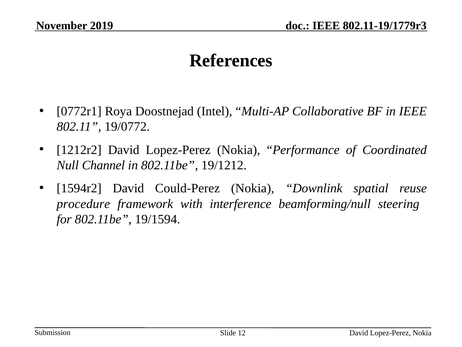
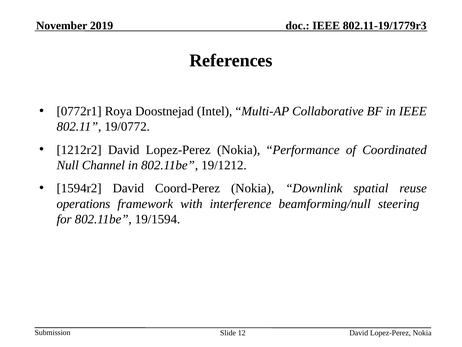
Could-Perez: Could-Perez -> Coord-Perez (188, 188)
procedure: procedure -> operations (83, 203)
